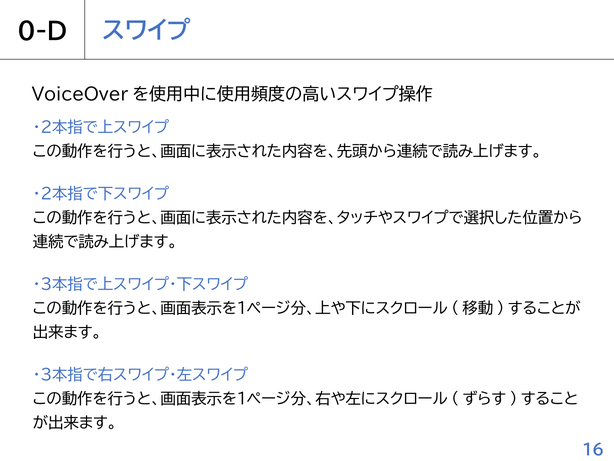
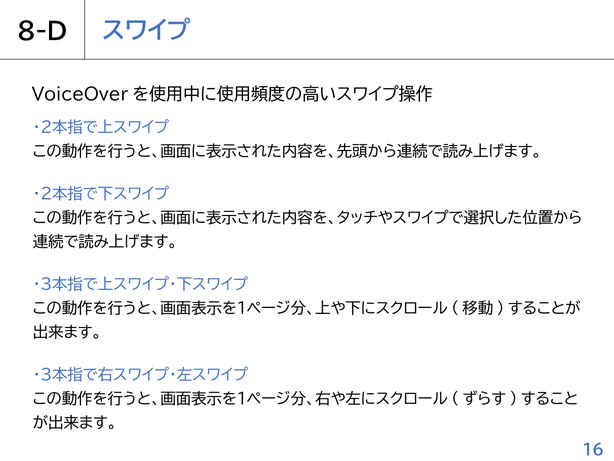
0-D: 0-D -> 8-D (42, 32)
